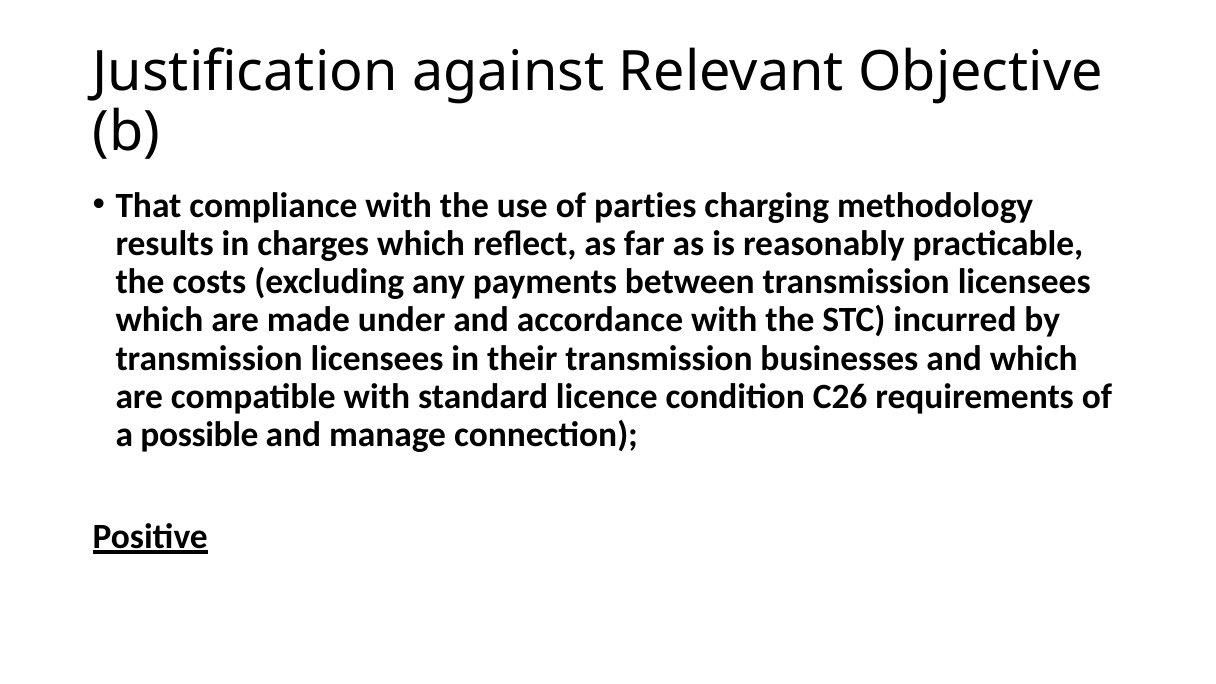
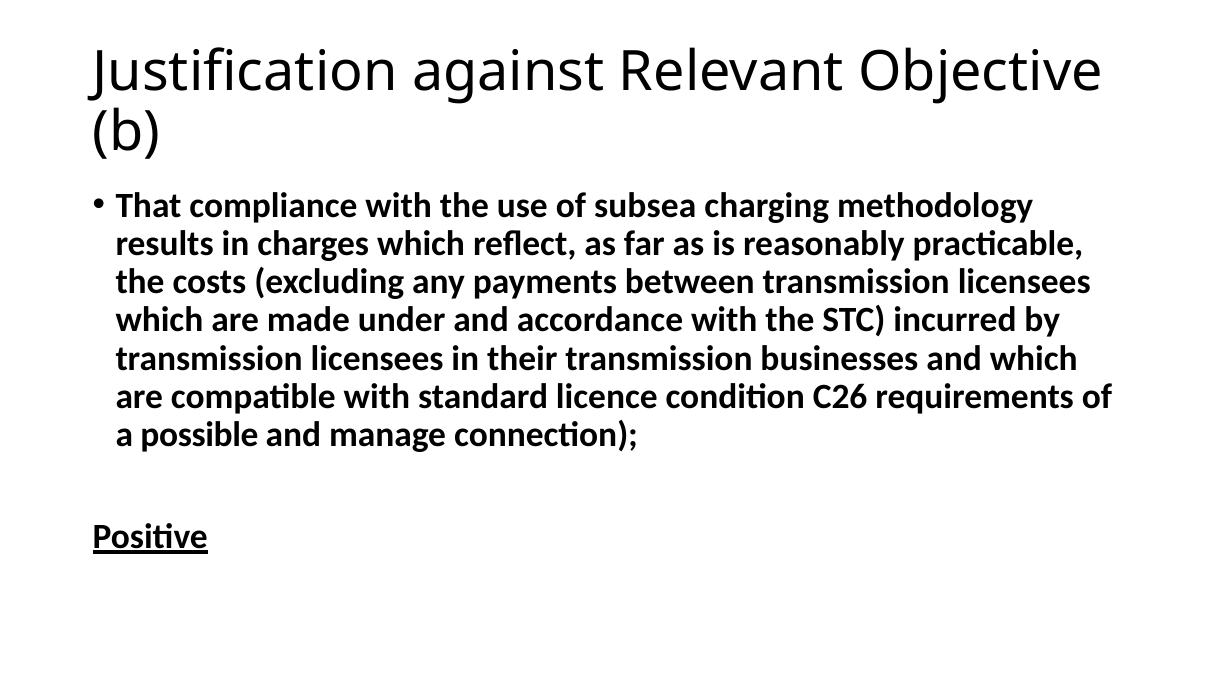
parties: parties -> subsea (645, 206)
